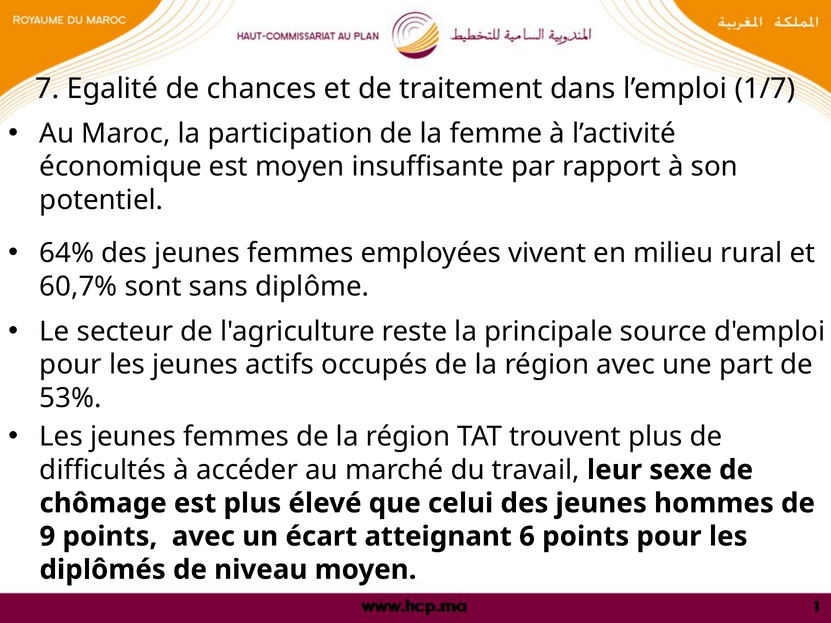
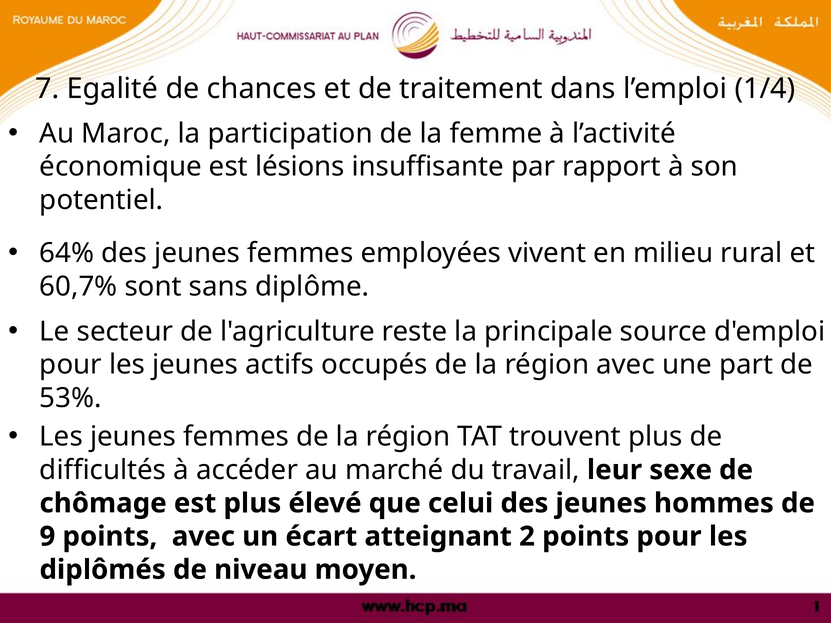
1/7: 1/7 -> 1/4 (765, 89)
est moyen: moyen -> lésions (300, 167)
6: 6 -> 2 (527, 537)
